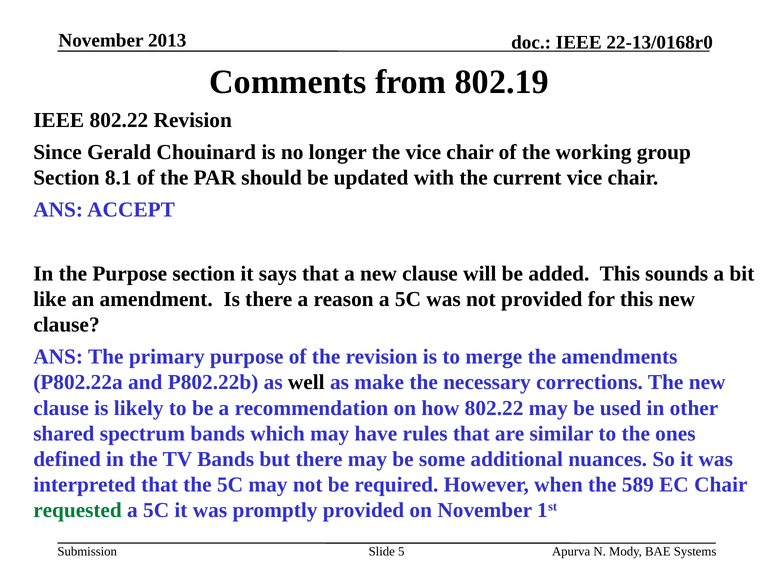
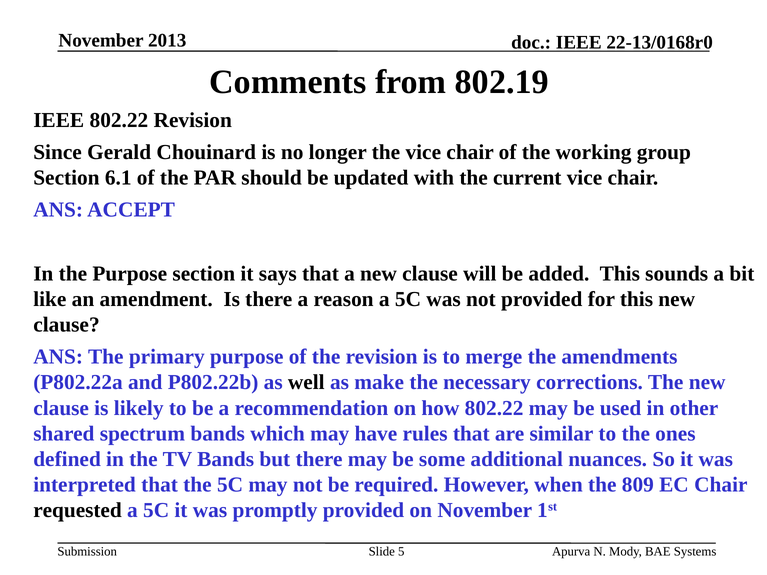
8.1: 8.1 -> 6.1 (118, 178)
589: 589 -> 809 (638, 485)
requested colour: green -> black (78, 511)
